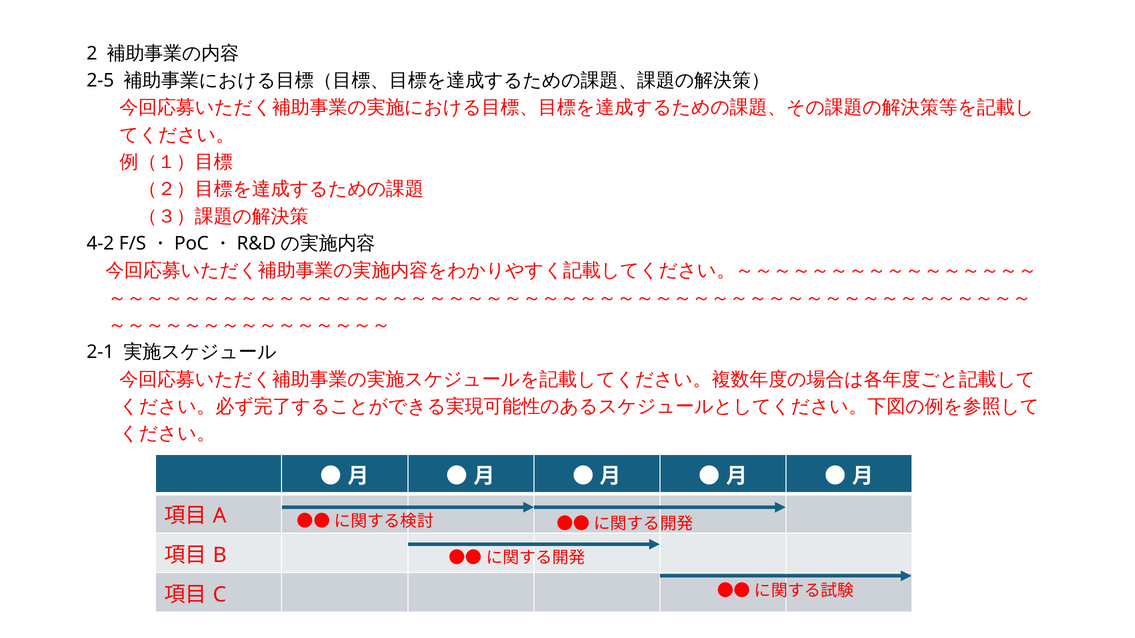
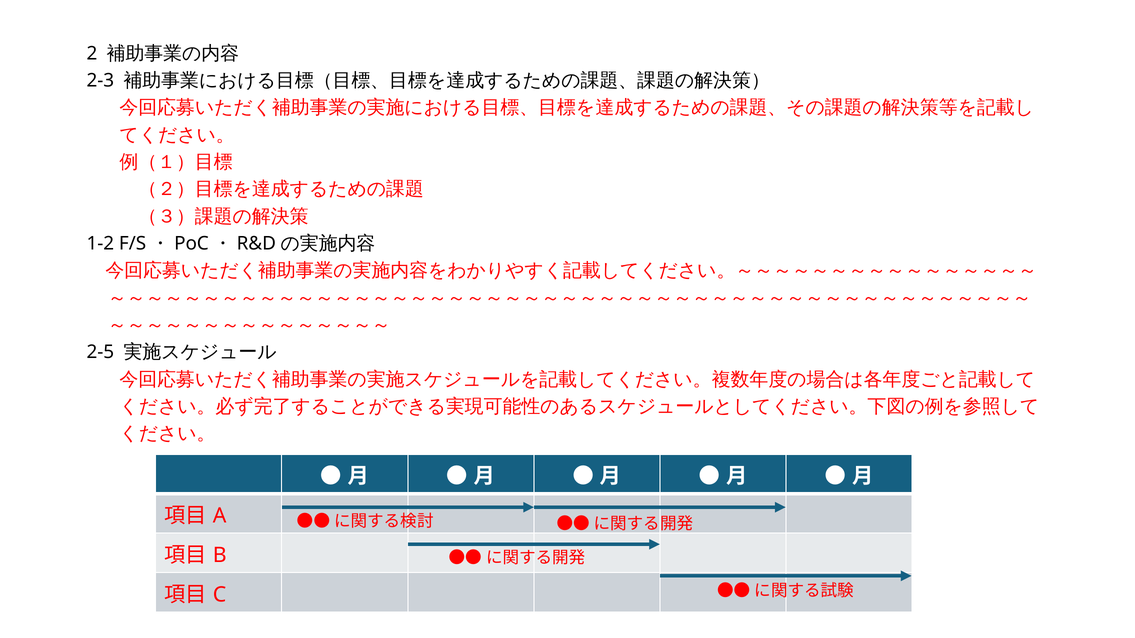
2-5: 2-5 -> 2-3 (100, 81)
4-2: 4-2 -> 1-2 (100, 244)
2-1: 2-1 -> 2-5 (100, 352)
